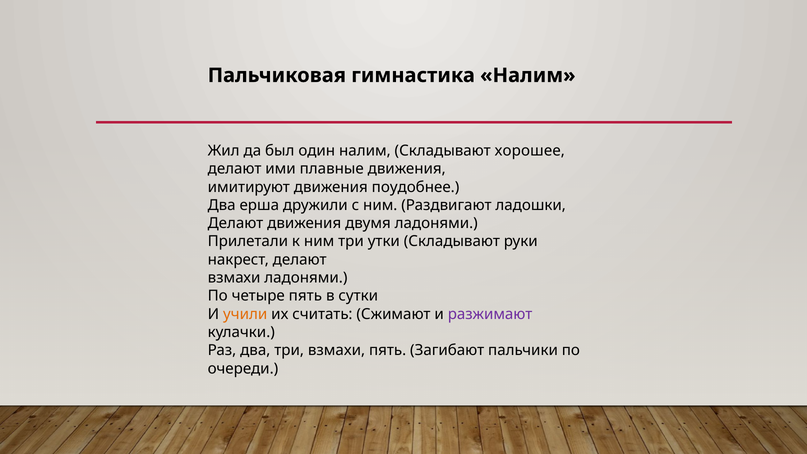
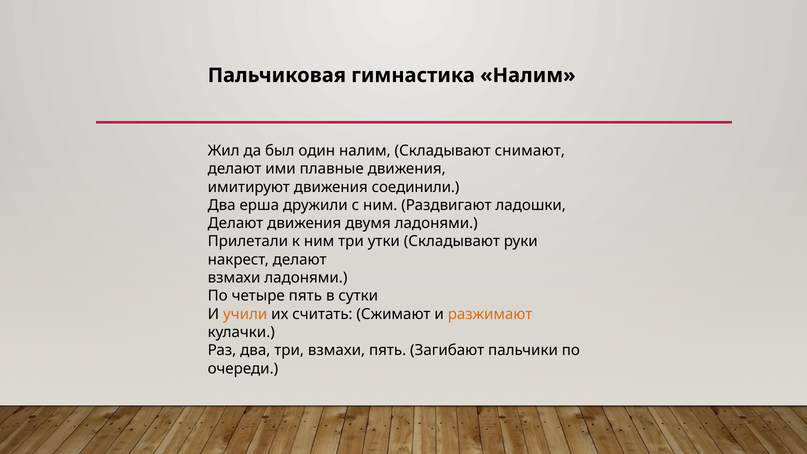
хорошее: хорошее -> снимают (530, 151)
поудобнее: поудобнее -> соединили (416, 187)
разжимают colour: purple -> orange (490, 314)
